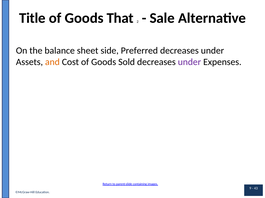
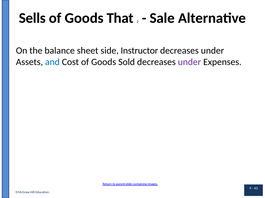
Title: Title -> Sells (32, 18)
Preferred: Preferred -> Instructor (139, 51)
and colour: orange -> blue (52, 62)
